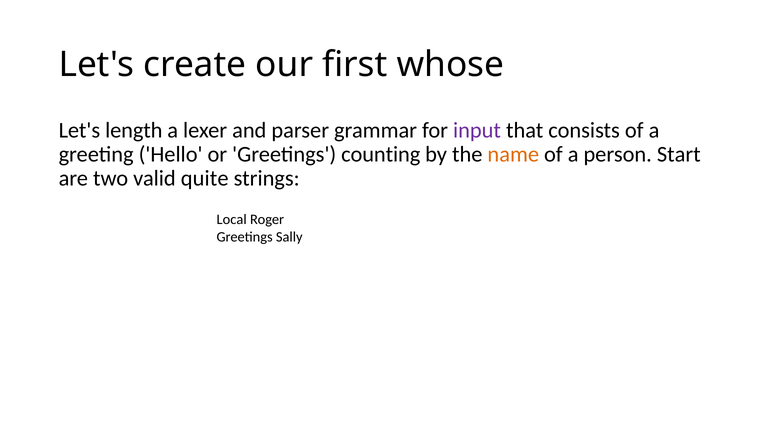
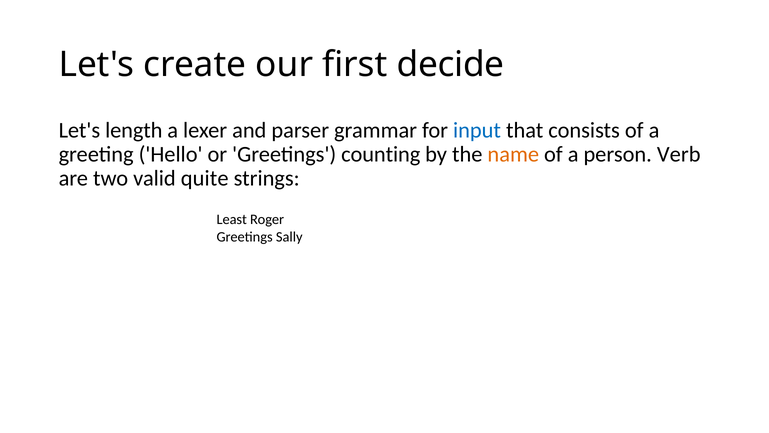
whose: whose -> decide (450, 65)
input colour: purple -> blue (477, 130)
Start: Start -> Verb (679, 154)
Local: Local -> Least (232, 219)
